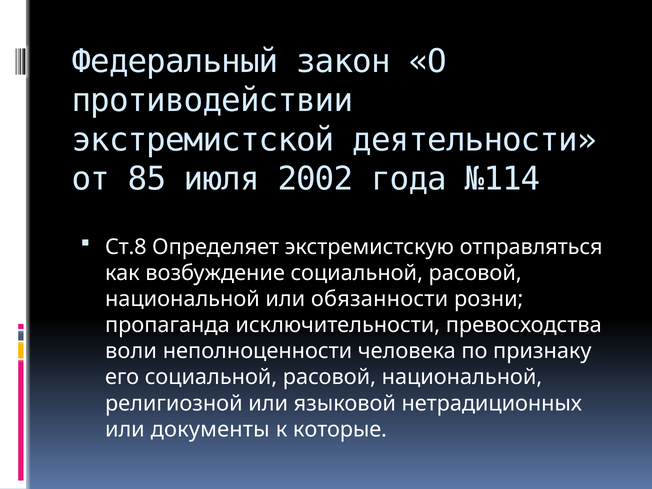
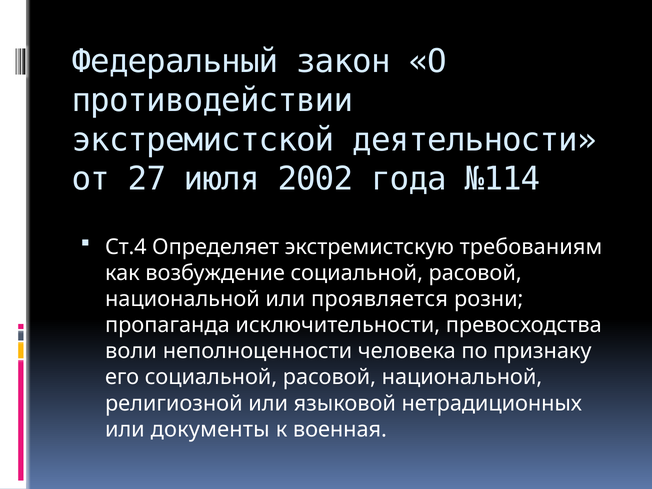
85: 85 -> 27 (147, 179)
Ст.8: Ст.8 -> Ст.4 (126, 247)
отправляться: отправляться -> требованиям (531, 247)
обязанности: обязанности -> проявляется (380, 299)
которые: которые -> военная (340, 429)
